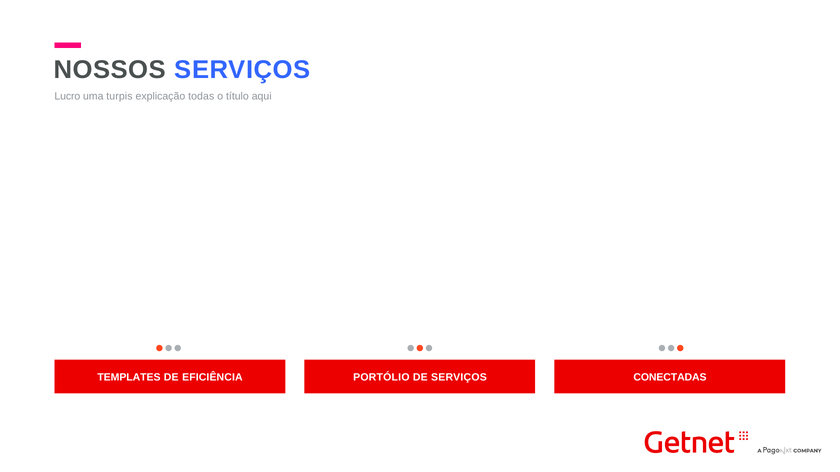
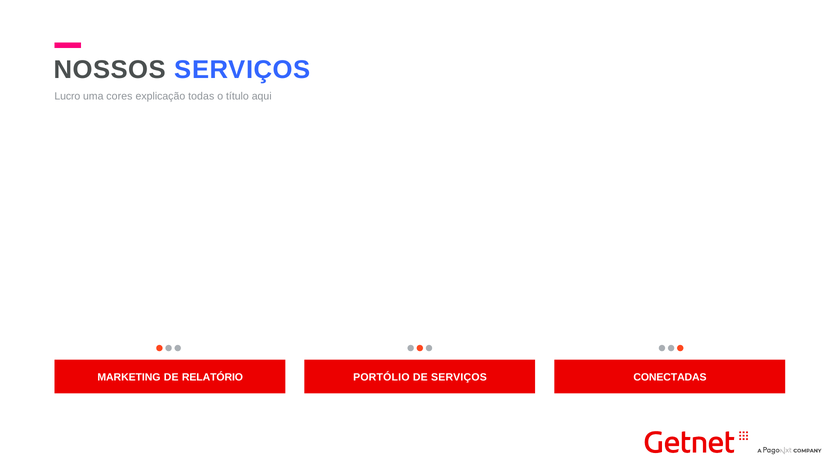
turpis: turpis -> cores (119, 97)
TEMPLATES: TEMPLATES -> MARKETING (129, 378)
EFICIÊNCIA: EFICIÊNCIA -> RELATÓRIO (212, 378)
